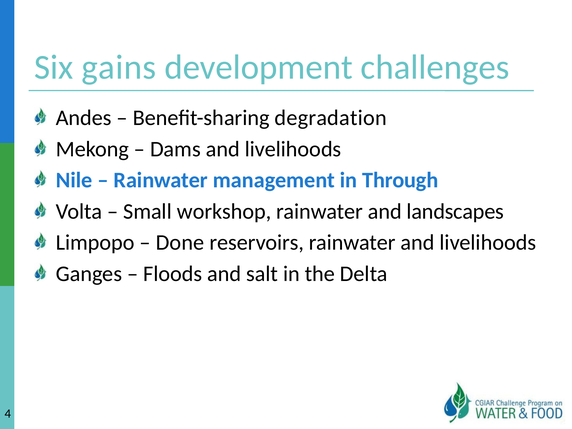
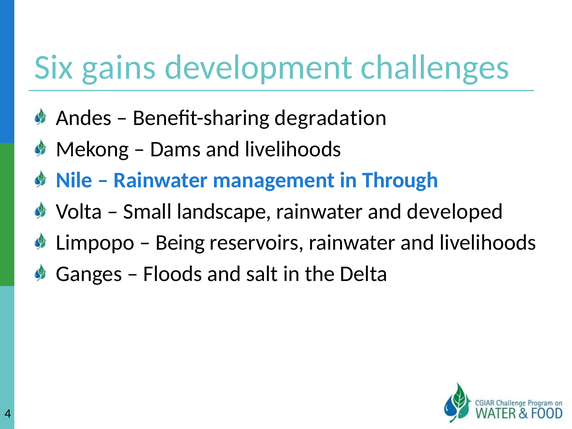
workshop: workshop -> landscape (224, 211)
landscapes: landscapes -> developed (455, 211)
Done: Done -> Being (180, 243)
